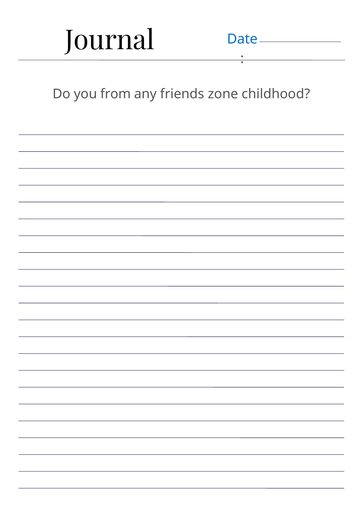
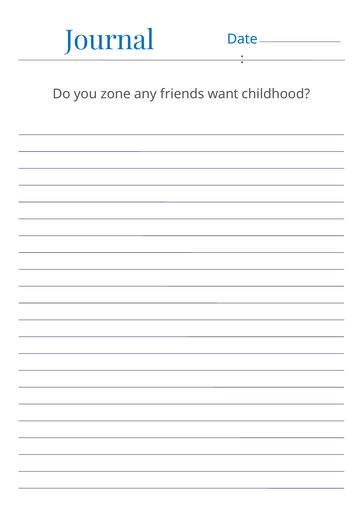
Journal colour: black -> blue (110, 40)
from: from -> zone (116, 94)
zone: zone -> want (223, 94)
